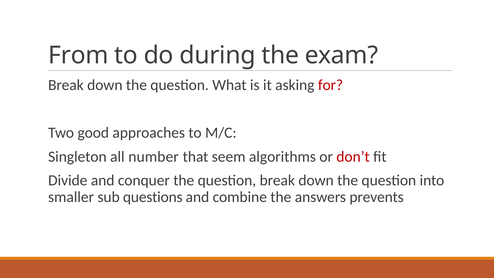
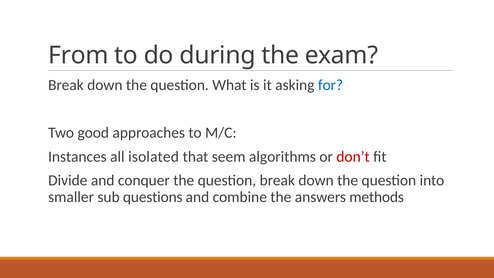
for colour: red -> blue (331, 85)
Singleton: Singleton -> Instances (77, 157)
number: number -> isolated (154, 157)
prevents: prevents -> methods (377, 197)
